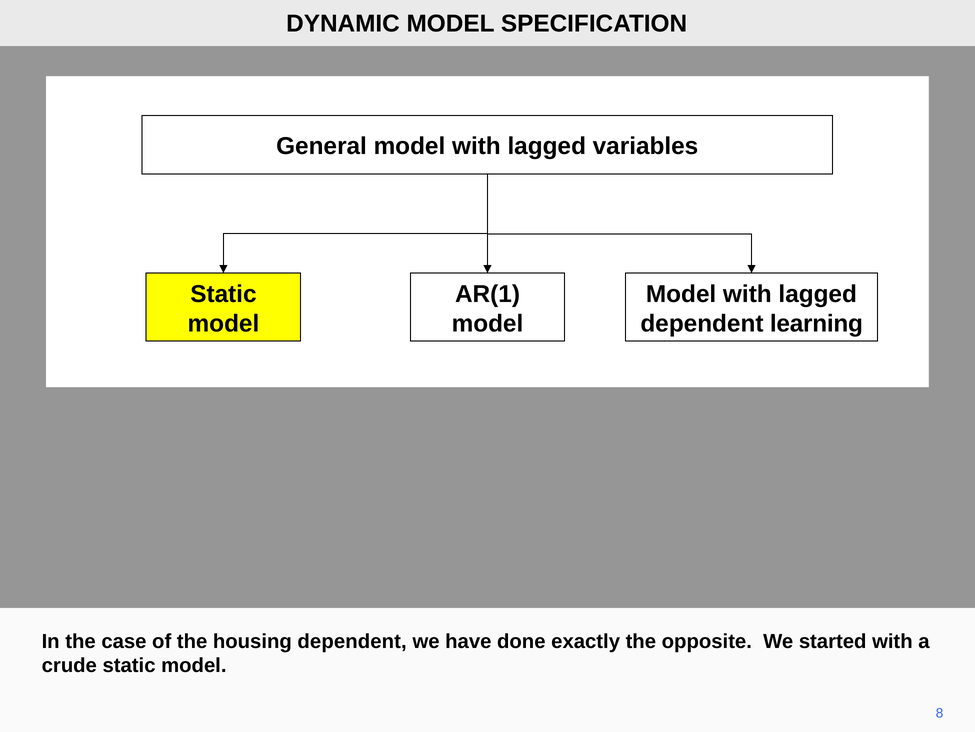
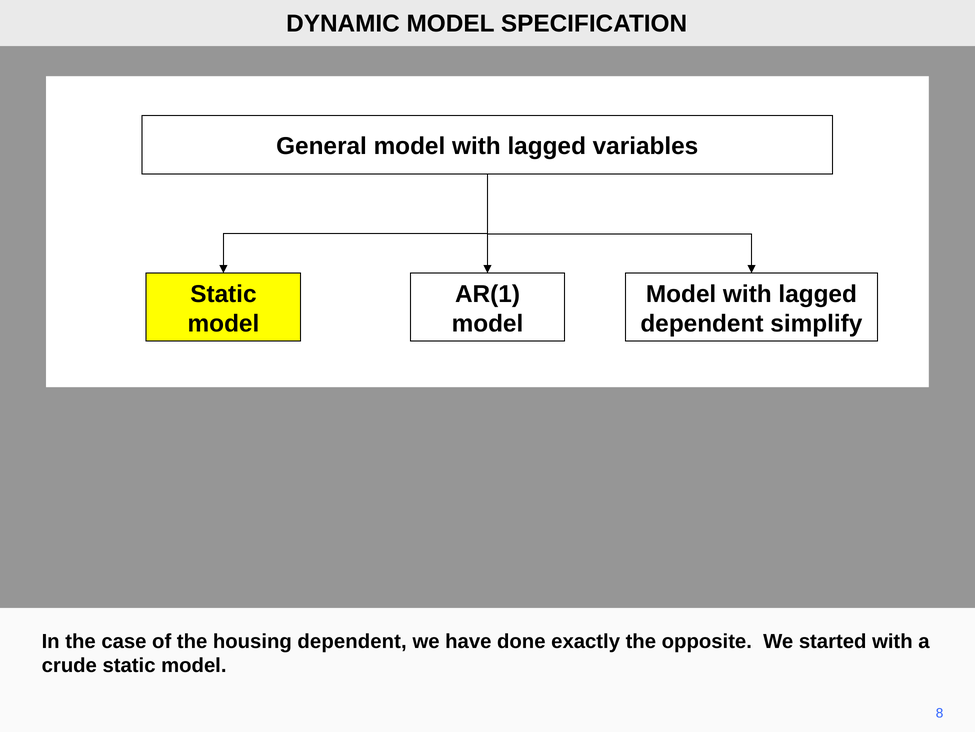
learning: learning -> simplify (816, 323)
